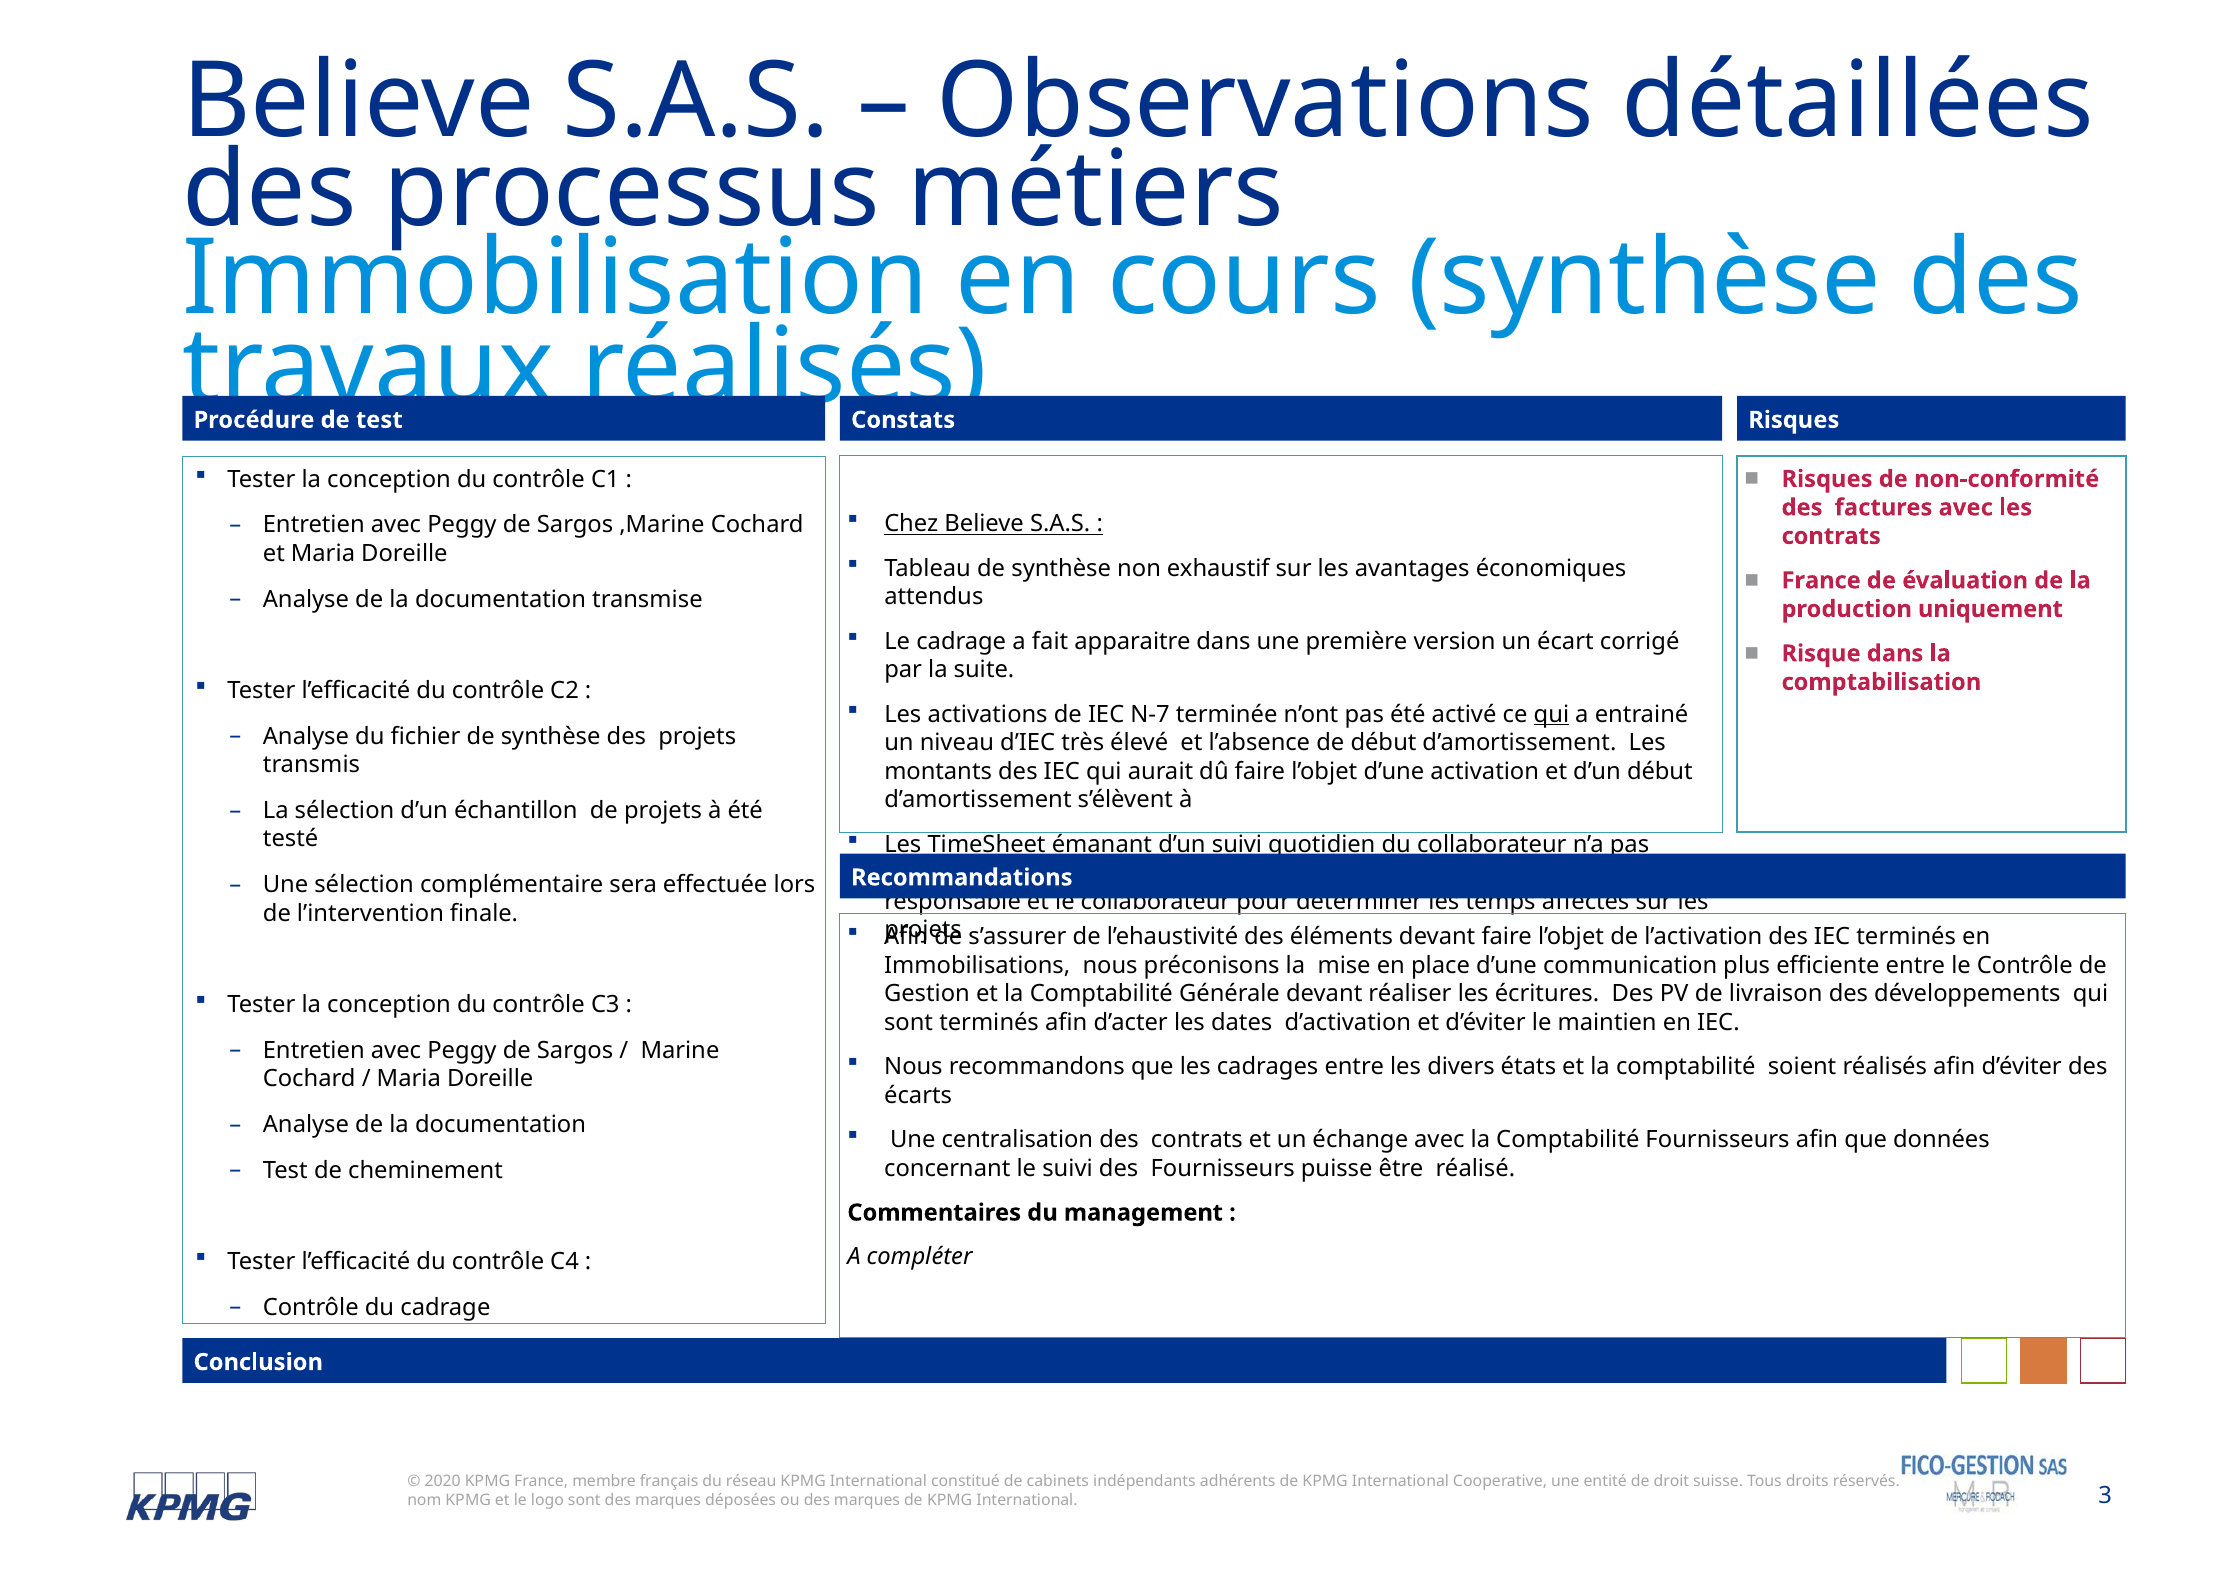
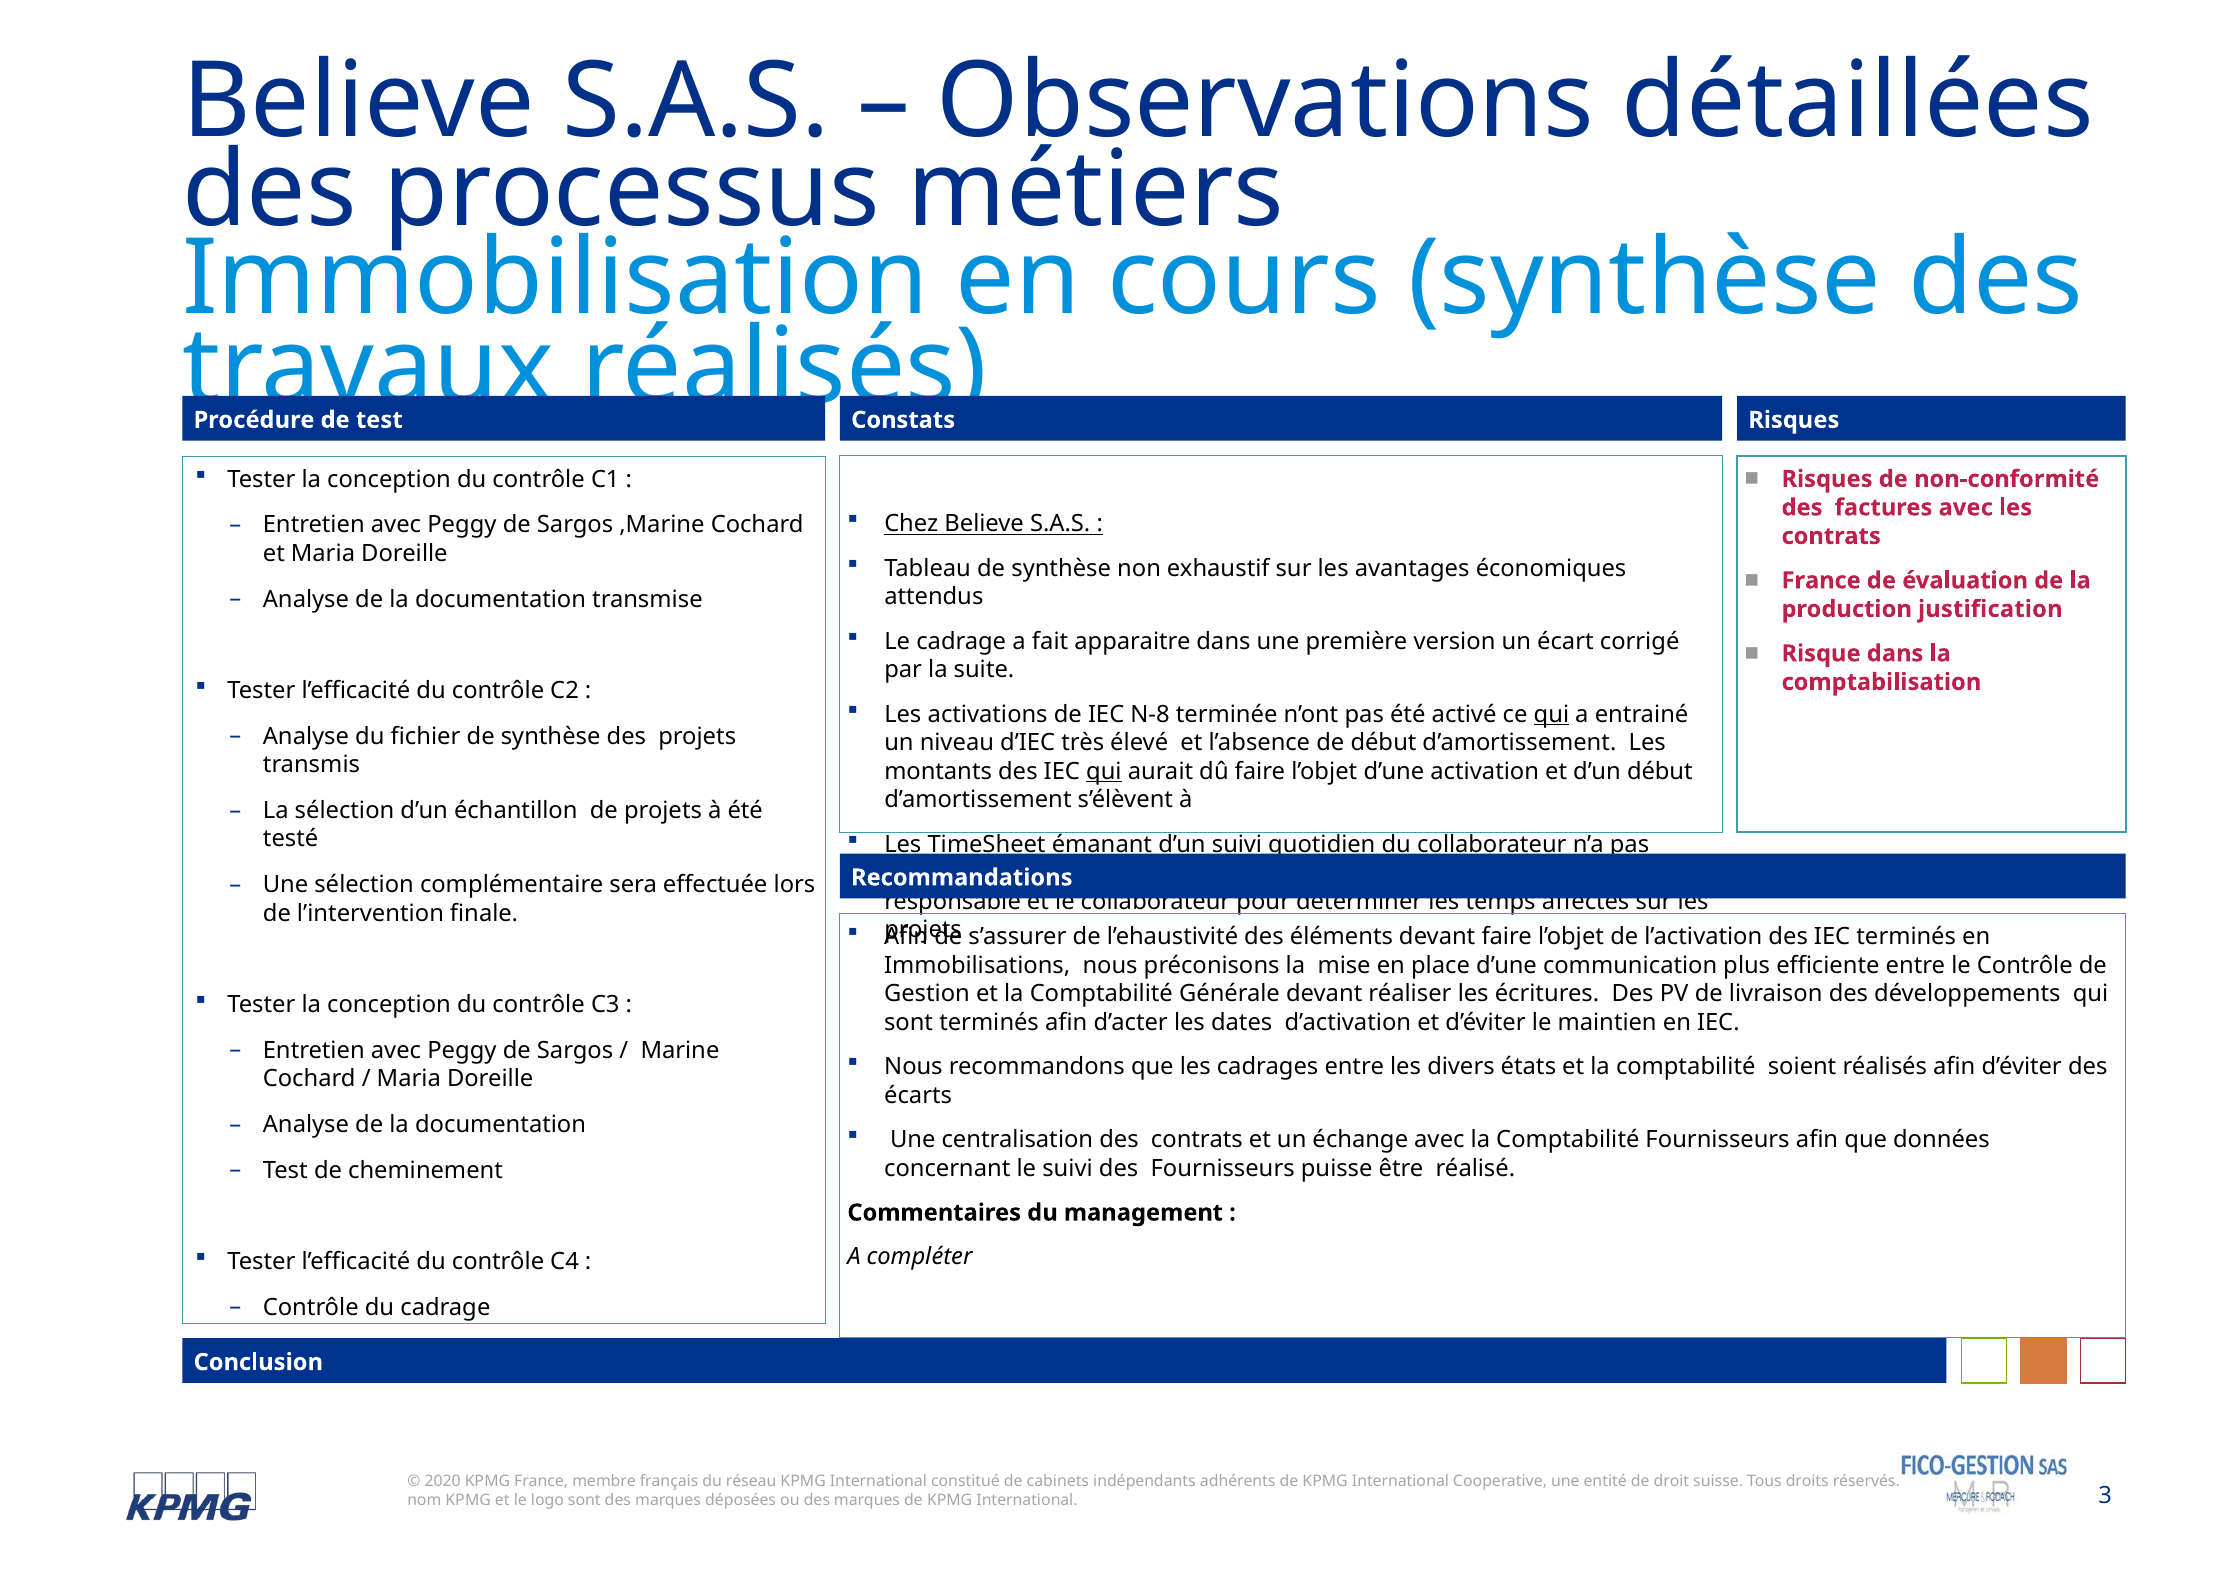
uniquement: uniquement -> justification (1990, 609)
N-7: N-7 -> N-8 (1150, 714)
qui underline: none -> present (1104, 771)
